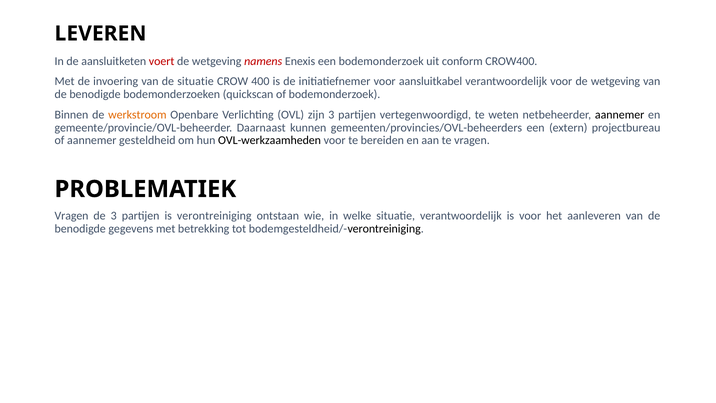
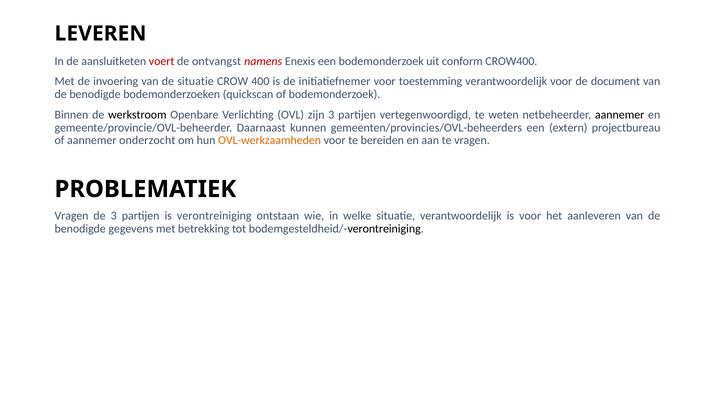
wetgeving: wetgeving -> ontvangst (217, 61)
aansluitkabel: aansluitkabel -> toestemming (431, 81)
voor de wetgeving: wetgeving -> document (615, 81)
werkstroom colour: orange -> black (137, 115)
gesteldheid: gesteldheid -> onderzocht (147, 140)
OVL-werkzaamheden colour: black -> orange (270, 140)
